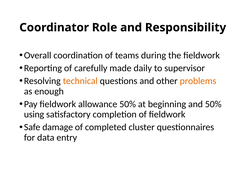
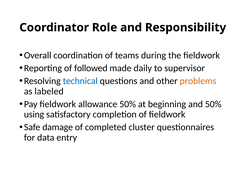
carefully: carefully -> followed (91, 68)
technical colour: orange -> blue (80, 81)
enough: enough -> labeled (49, 92)
